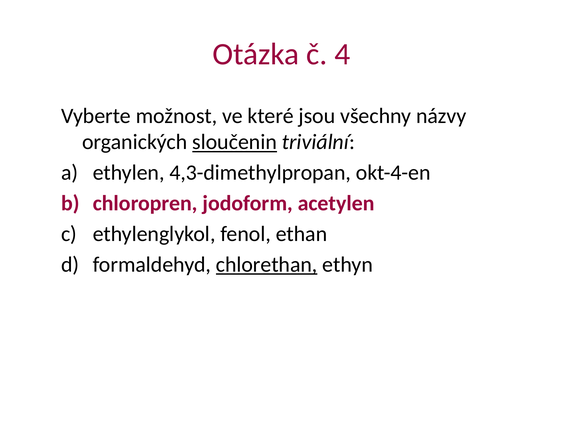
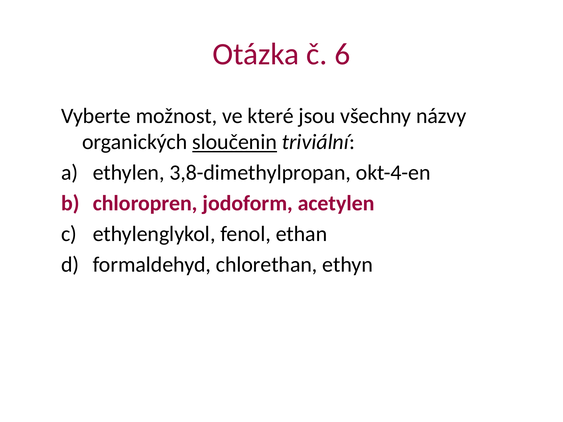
4: 4 -> 6 (342, 54)
4,3-dimethylpropan: 4,3-dimethylpropan -> 3,8-dimethylpropan (260, 173)
chlorethan underline: present -> none (267, 265)
